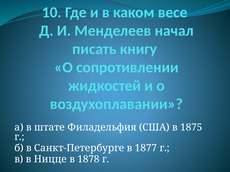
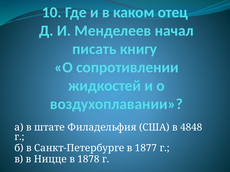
весе: весе -> отец (173, 12)
1875: 1875 -> 4848 (191, 128)
